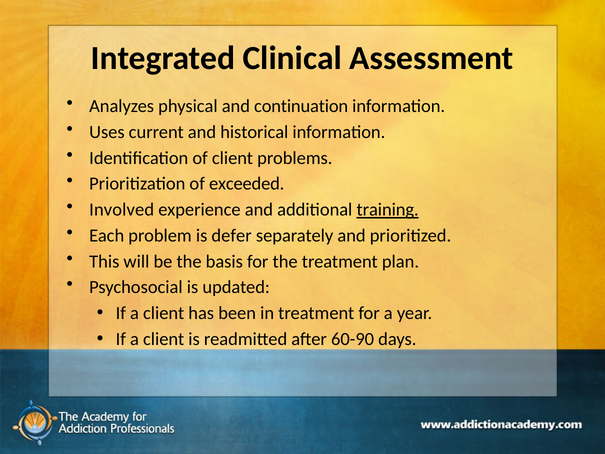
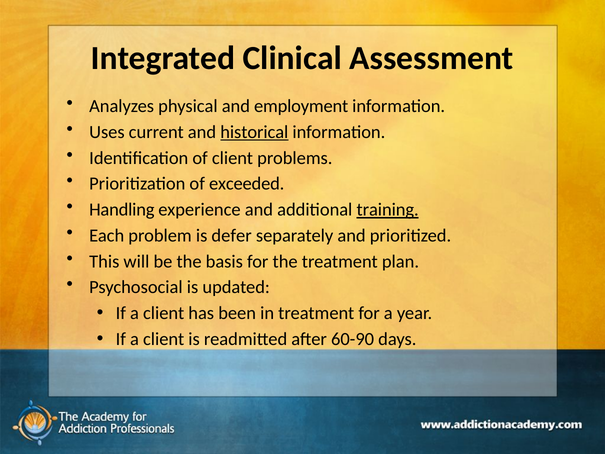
continuation: continuation -> employment (301, 106)
historical underline: none -> present (254, 132)
Involved: Involved -> Handling (122, 210)
